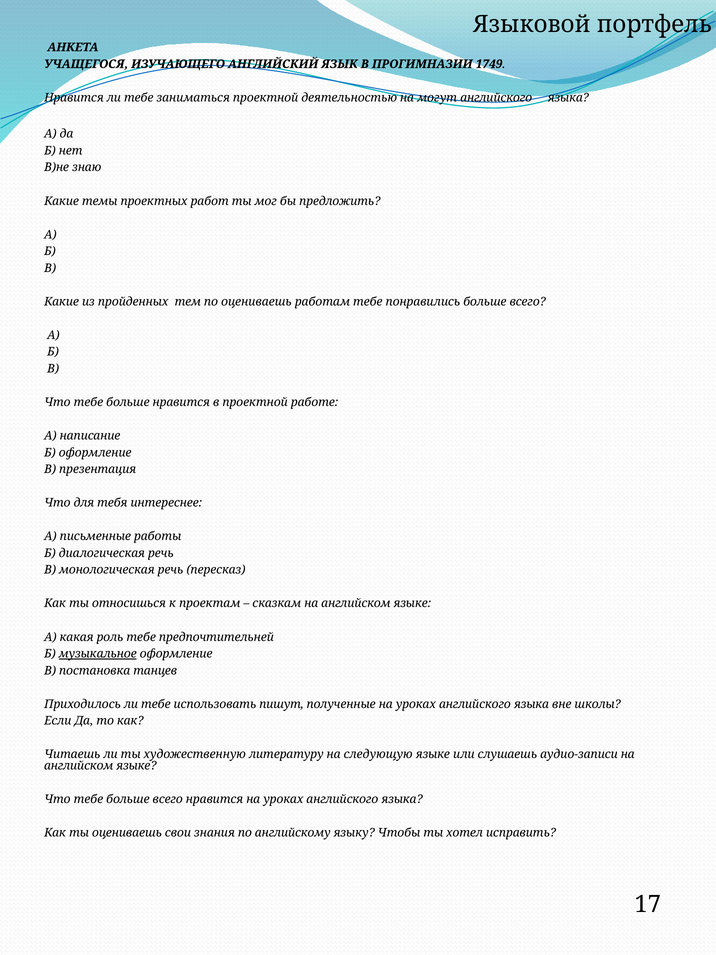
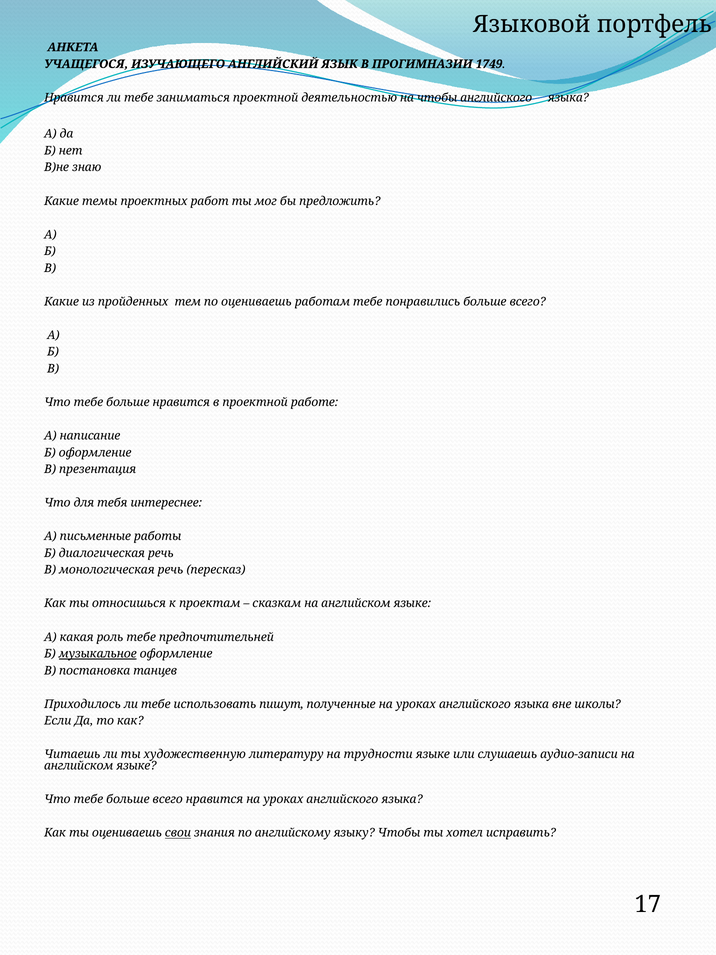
на могут: могут -> чтобы (437, 98)
следующую: следующую -> трудности (378, 754)
свои underline: none -> present (178, 833)
